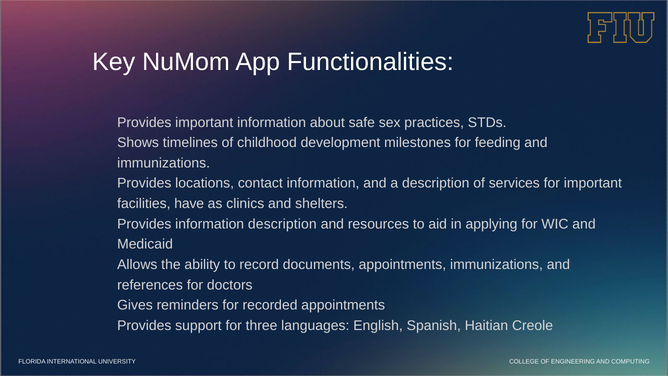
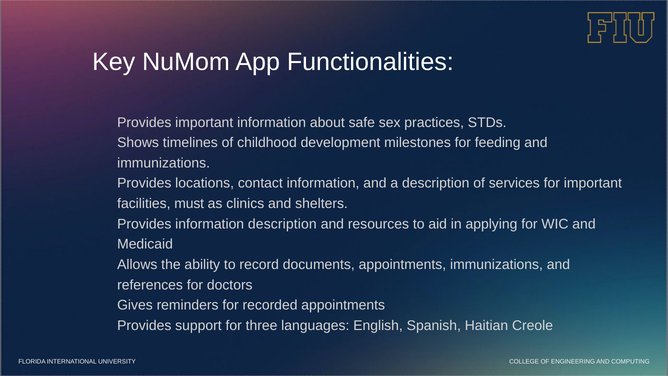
have: have -> must (189, 204)
